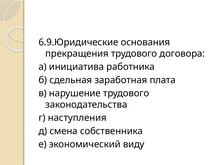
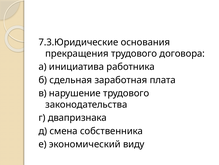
6.9.Юридические: 6.9.Юридические -> 7.3.Юридические (78, 42)
наступления: наступления -> двапризнака (77, 117)
